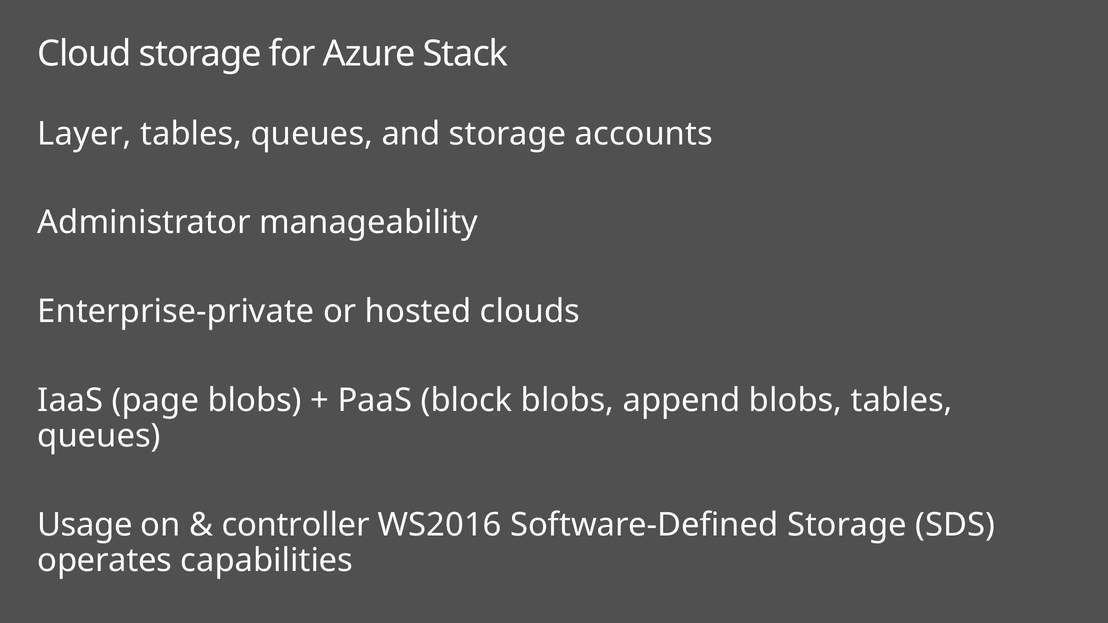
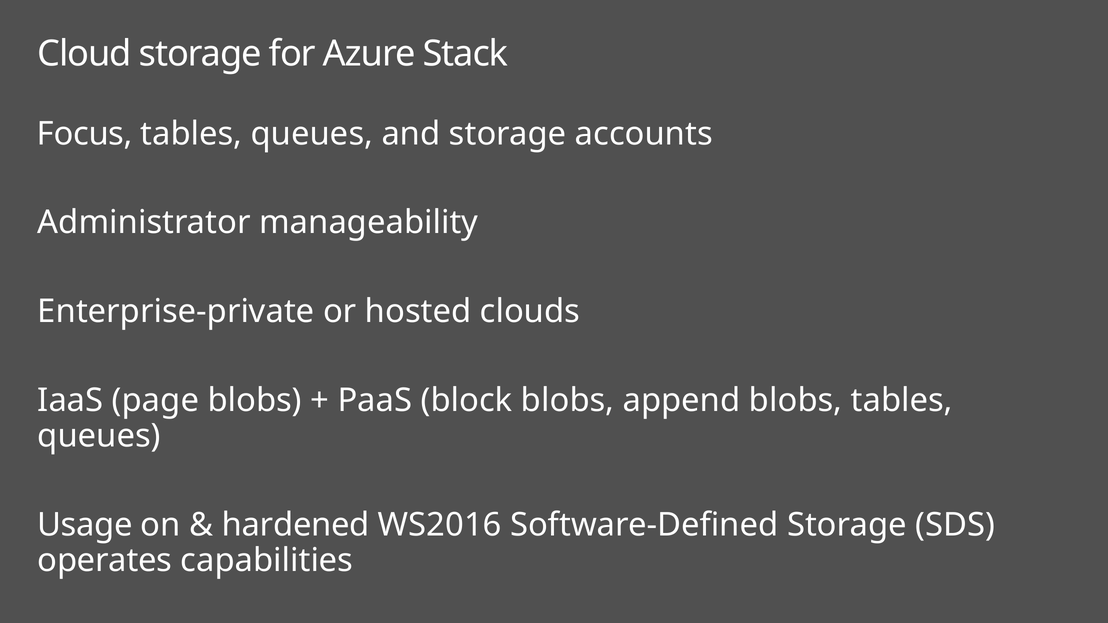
Layer: Layer -> Focus (85, 134)
controller: controller -> hardened (296, 525)
